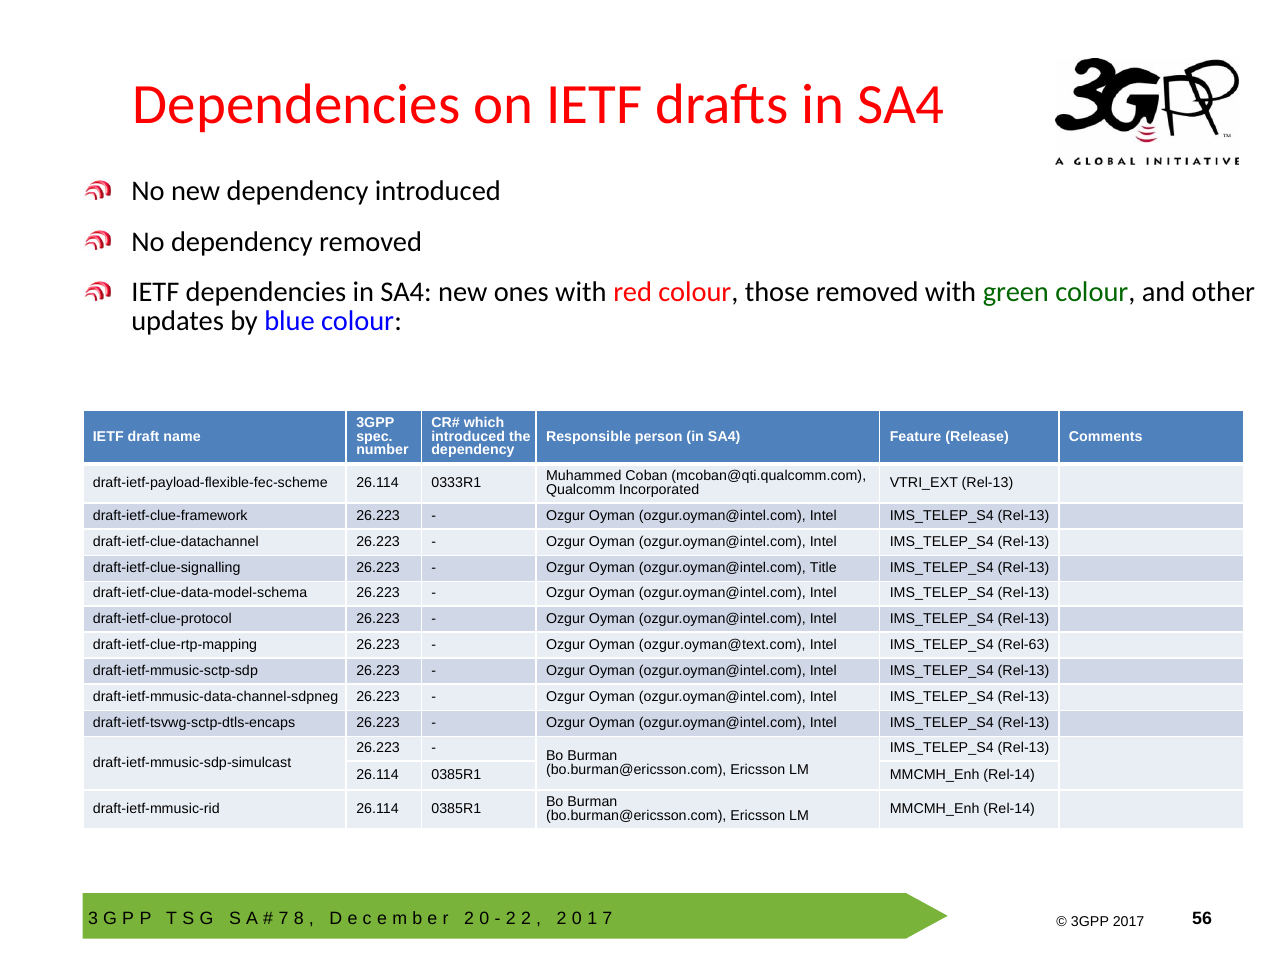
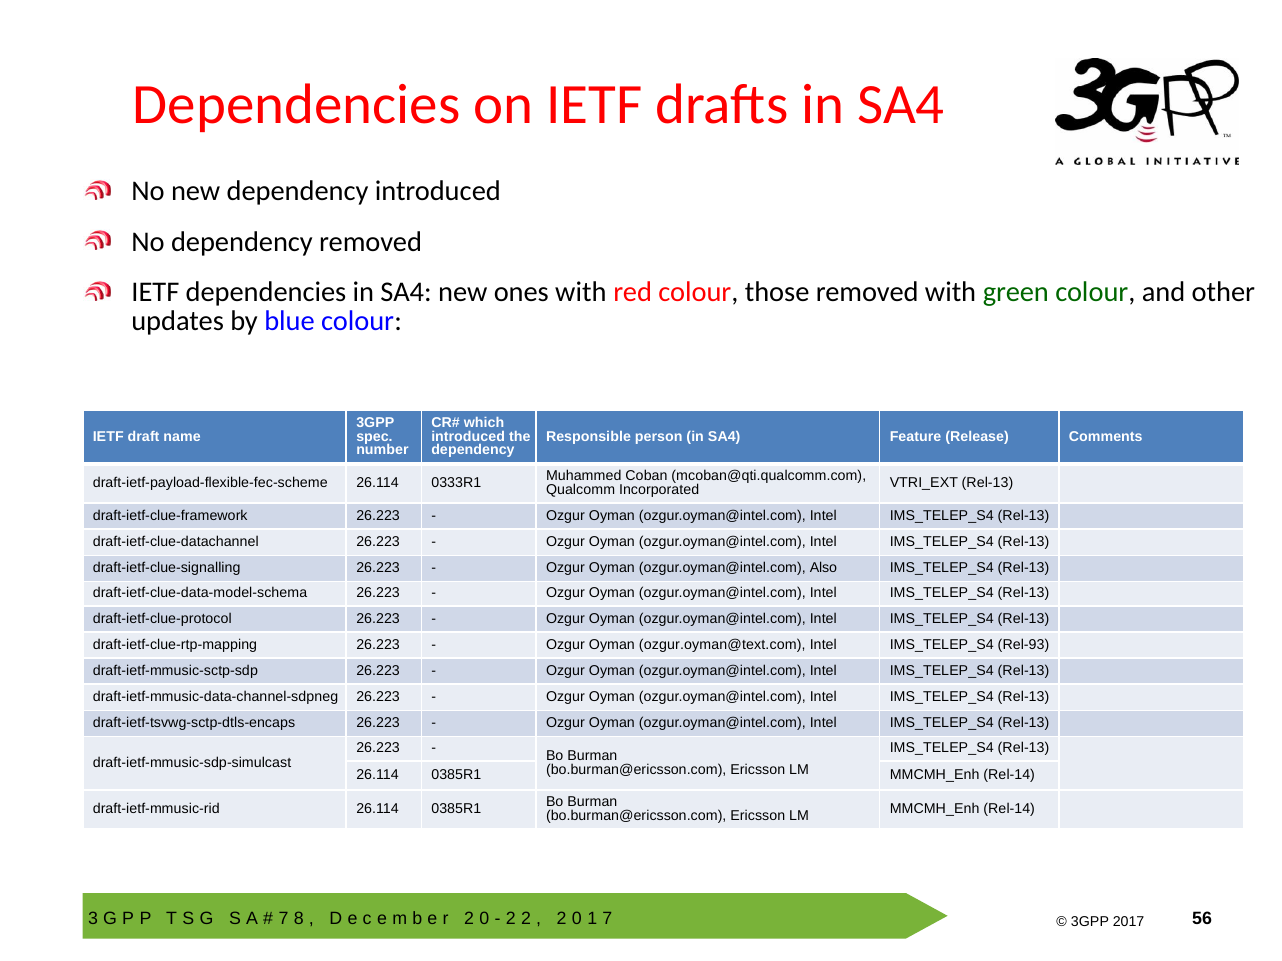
Title: Title -> Also (823, 568)
Rel-63: Rel-63 -> Rel-93 (1024, 645)
